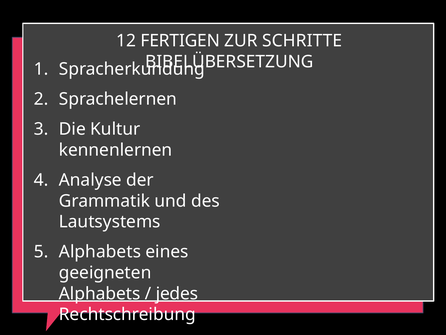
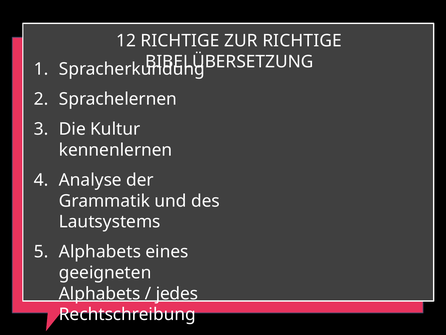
12 FERTIGEN: FERTIGEN -> RICHTIGE (180, 41)
ZUR SCHRITTE: SCHRITTE -> RICHTIGE (302, 41)
